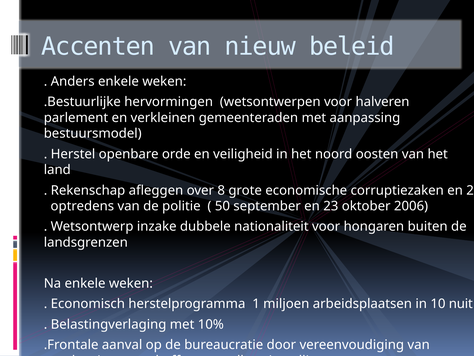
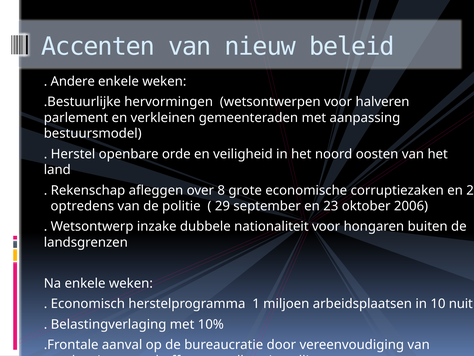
Anders: Anders -> Andere (73, 81)
50: 50 -> 29 (222, 206)
